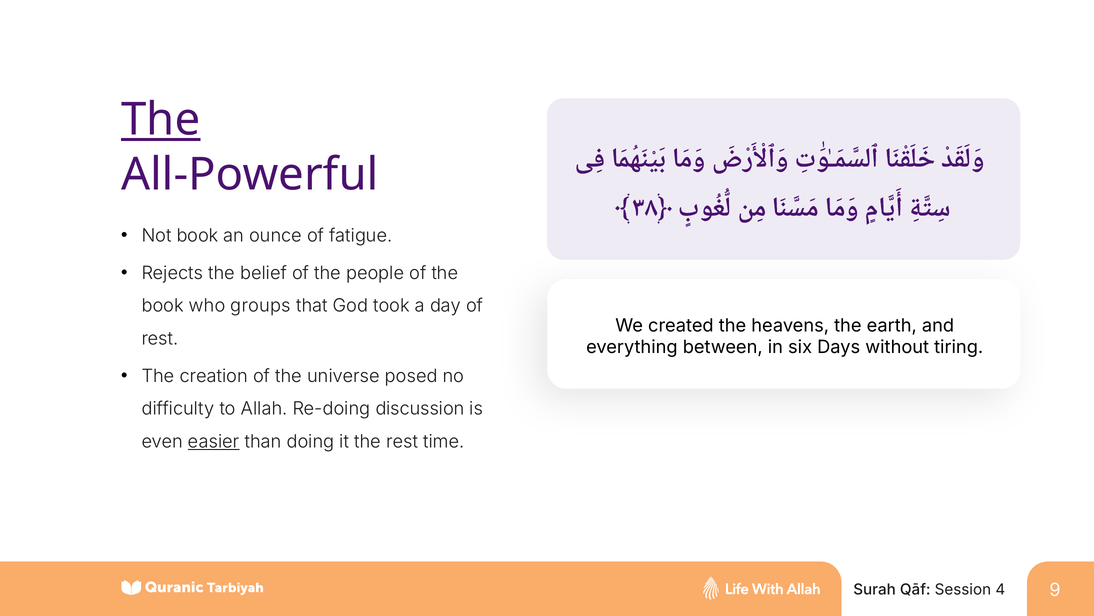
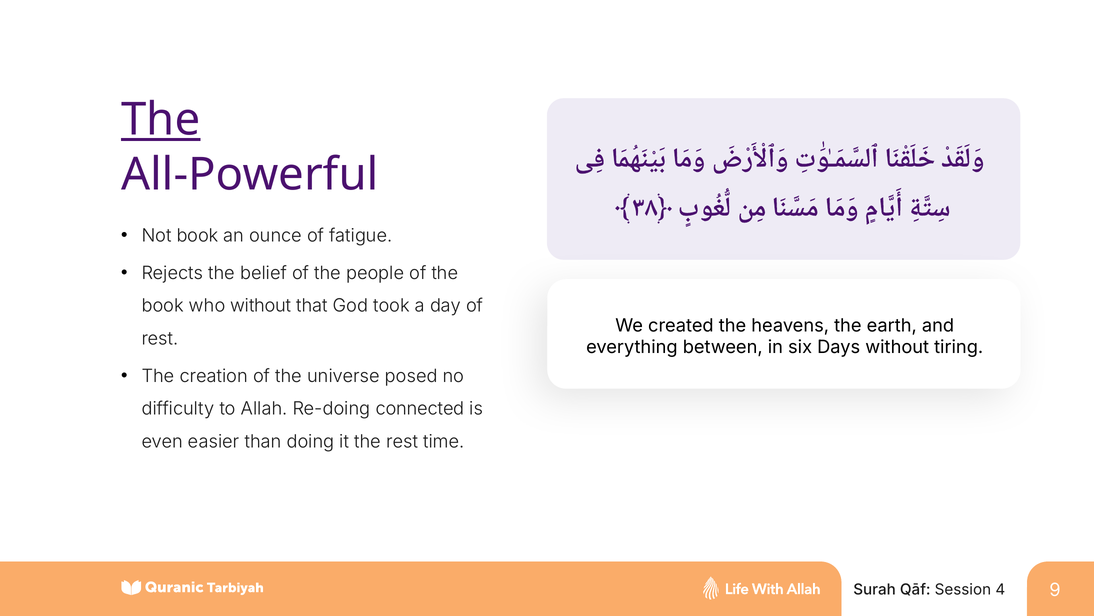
who groups: groups -> without (261, 306)
discussion: discussion -> connected (420, 409)
easier underline: present -> none (214, 441)
